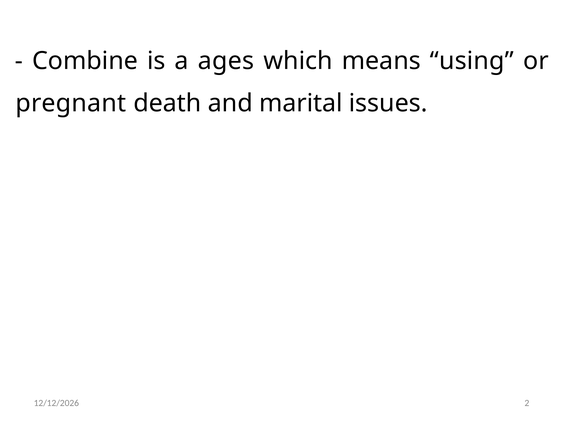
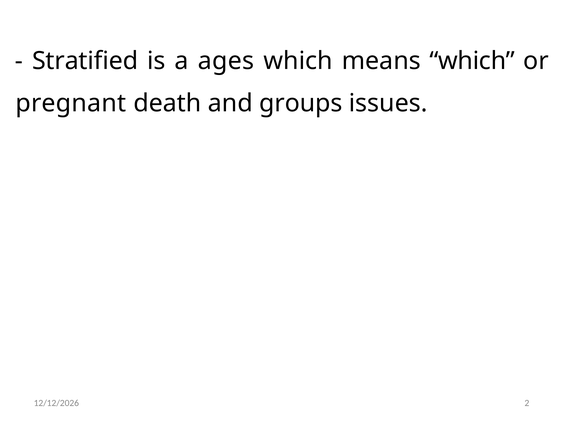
Combine: Combine -> Stratified (85, 61)
means using: using -> which (472, 61)
marital: marital -> groups (301, 103)
